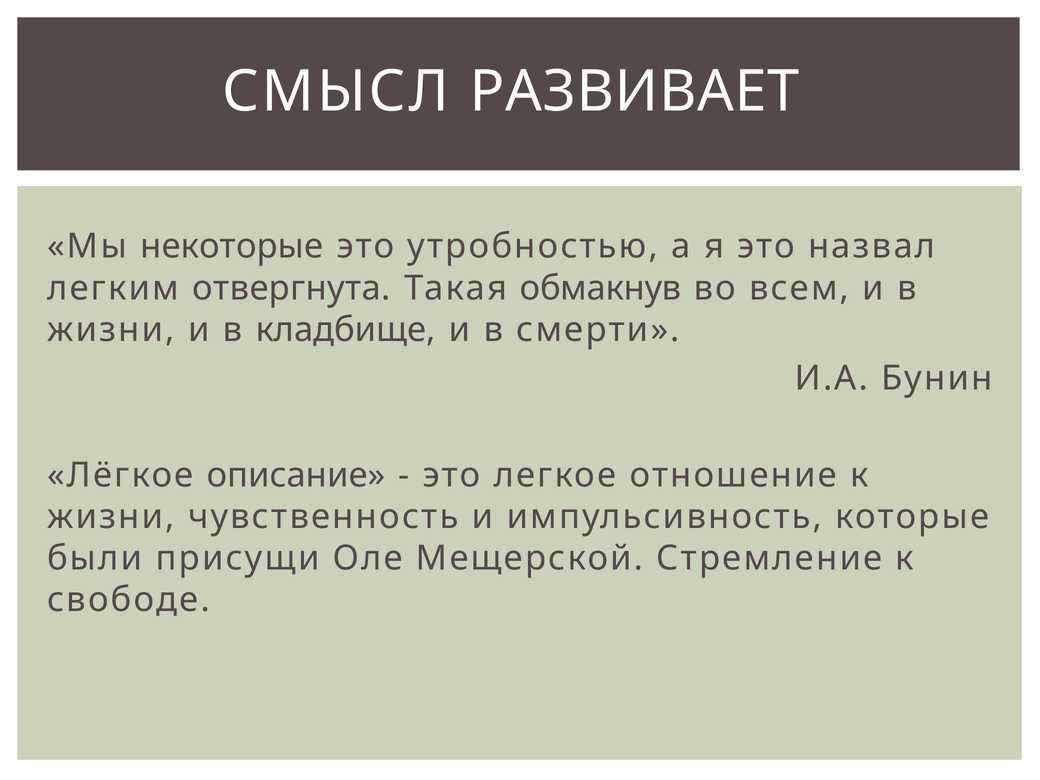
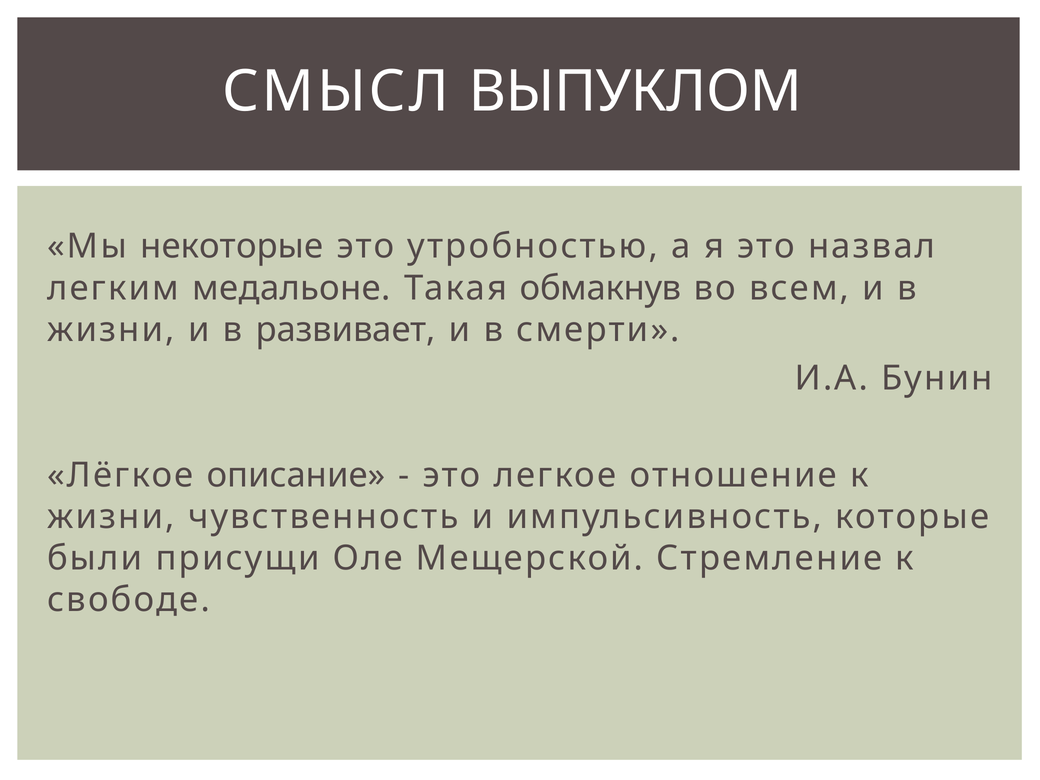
РАЗВИВАЕТ: РАЗВИВАЕТ -> ВЫПУКЛОМ (635, 92)
отвергнута: отвергнута -> медальоне (292, 288)
кладбище: кладбище -> развивает (346, 330)
